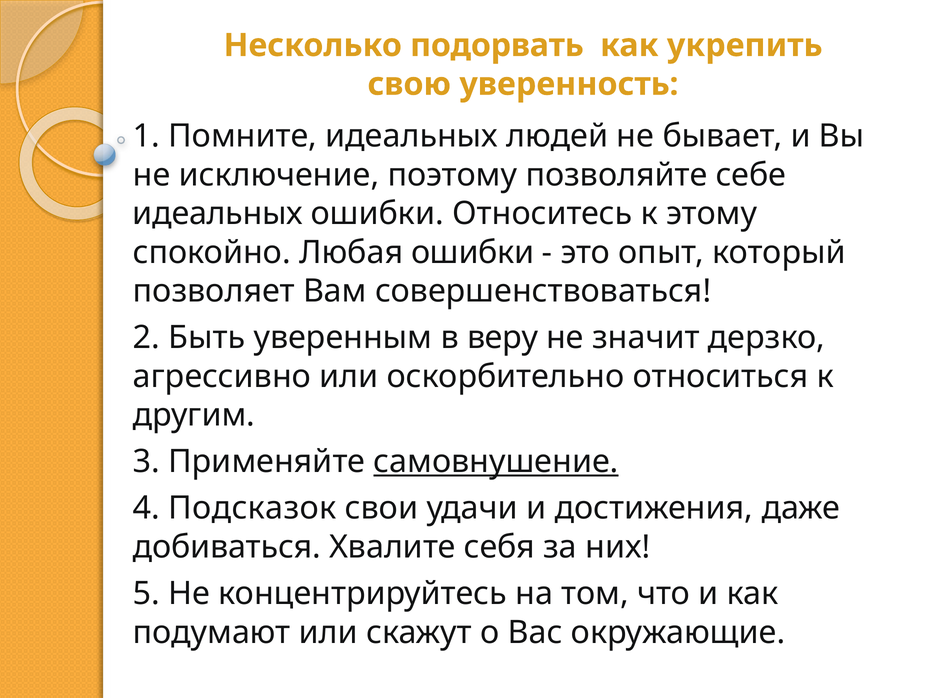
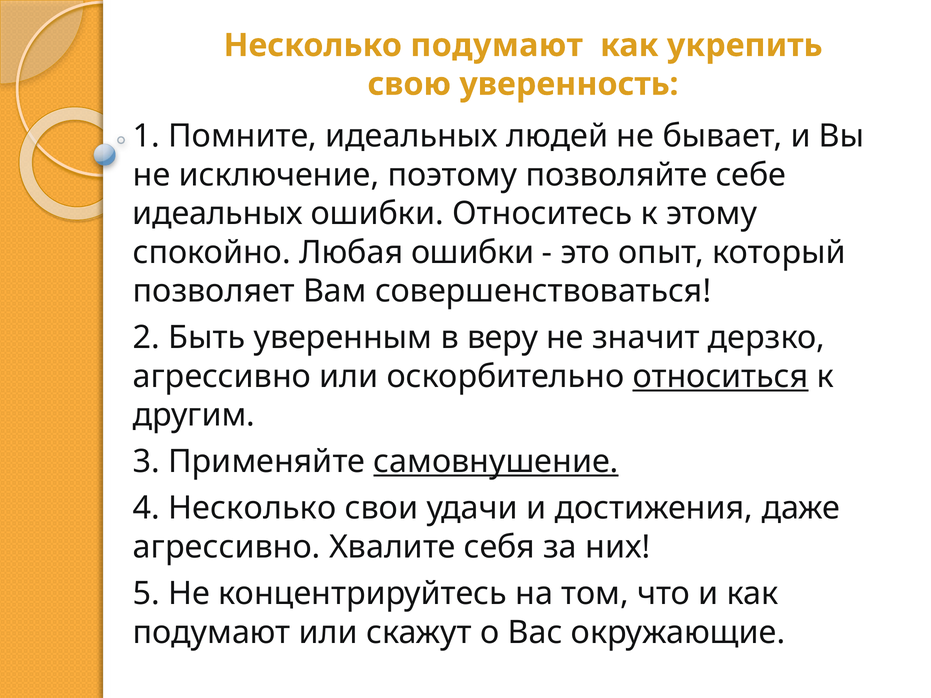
Несколько подорвать: подорвать -> подумают (497, 45)
относиться underline: none -> present (721, 377)
4 Подсказок: Подсказок -> Несколько (252, 508)
добиваться: добиваться -> агрессивно (227, 547)
